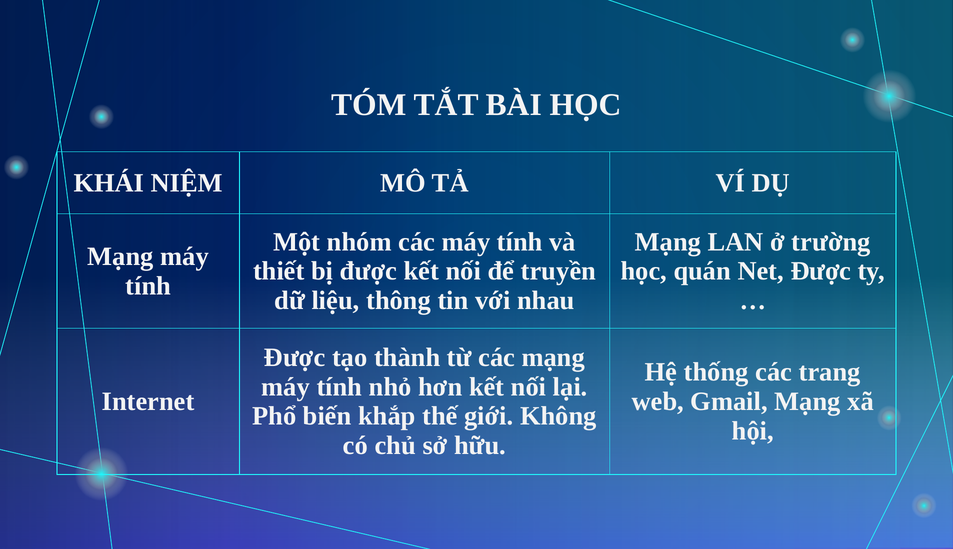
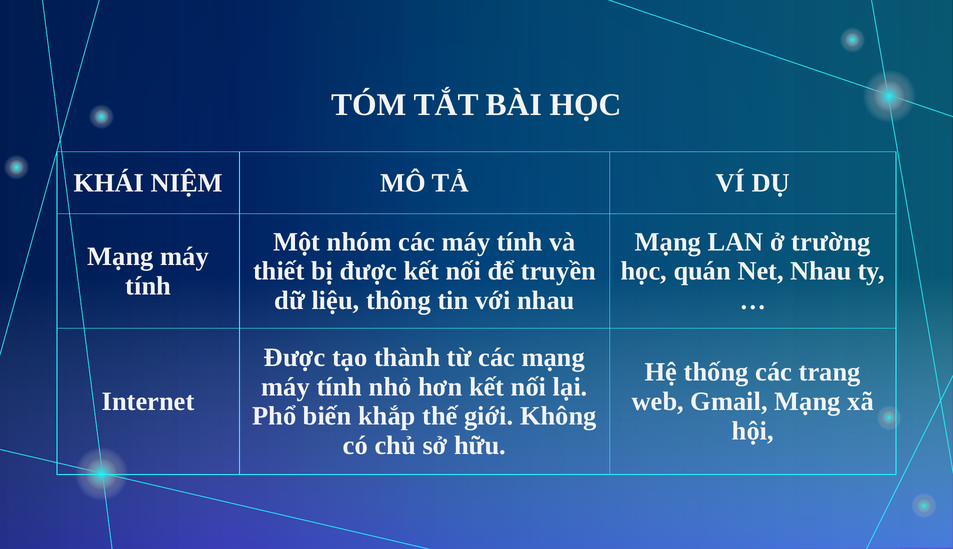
Net Được: Được -> Nhau (821, 271)
